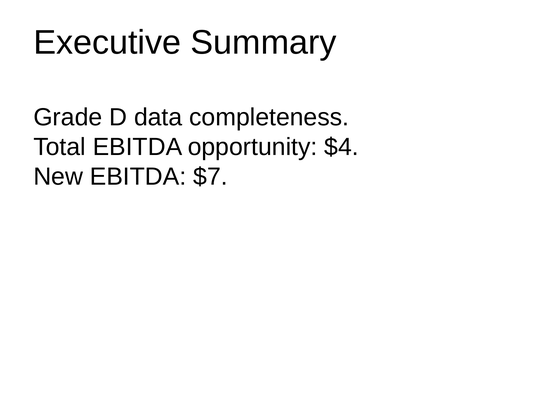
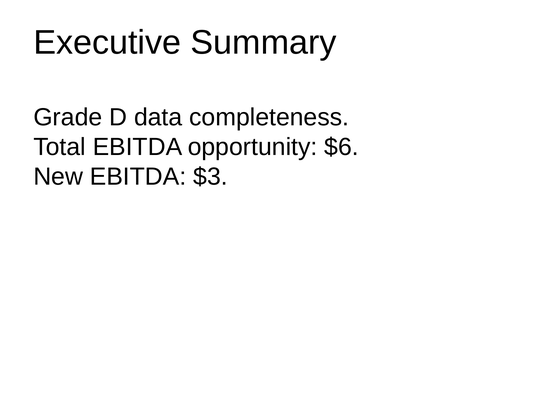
$4: $4 -> $6 (341, 147)
$7: $7 -> $3 (211, 177)
